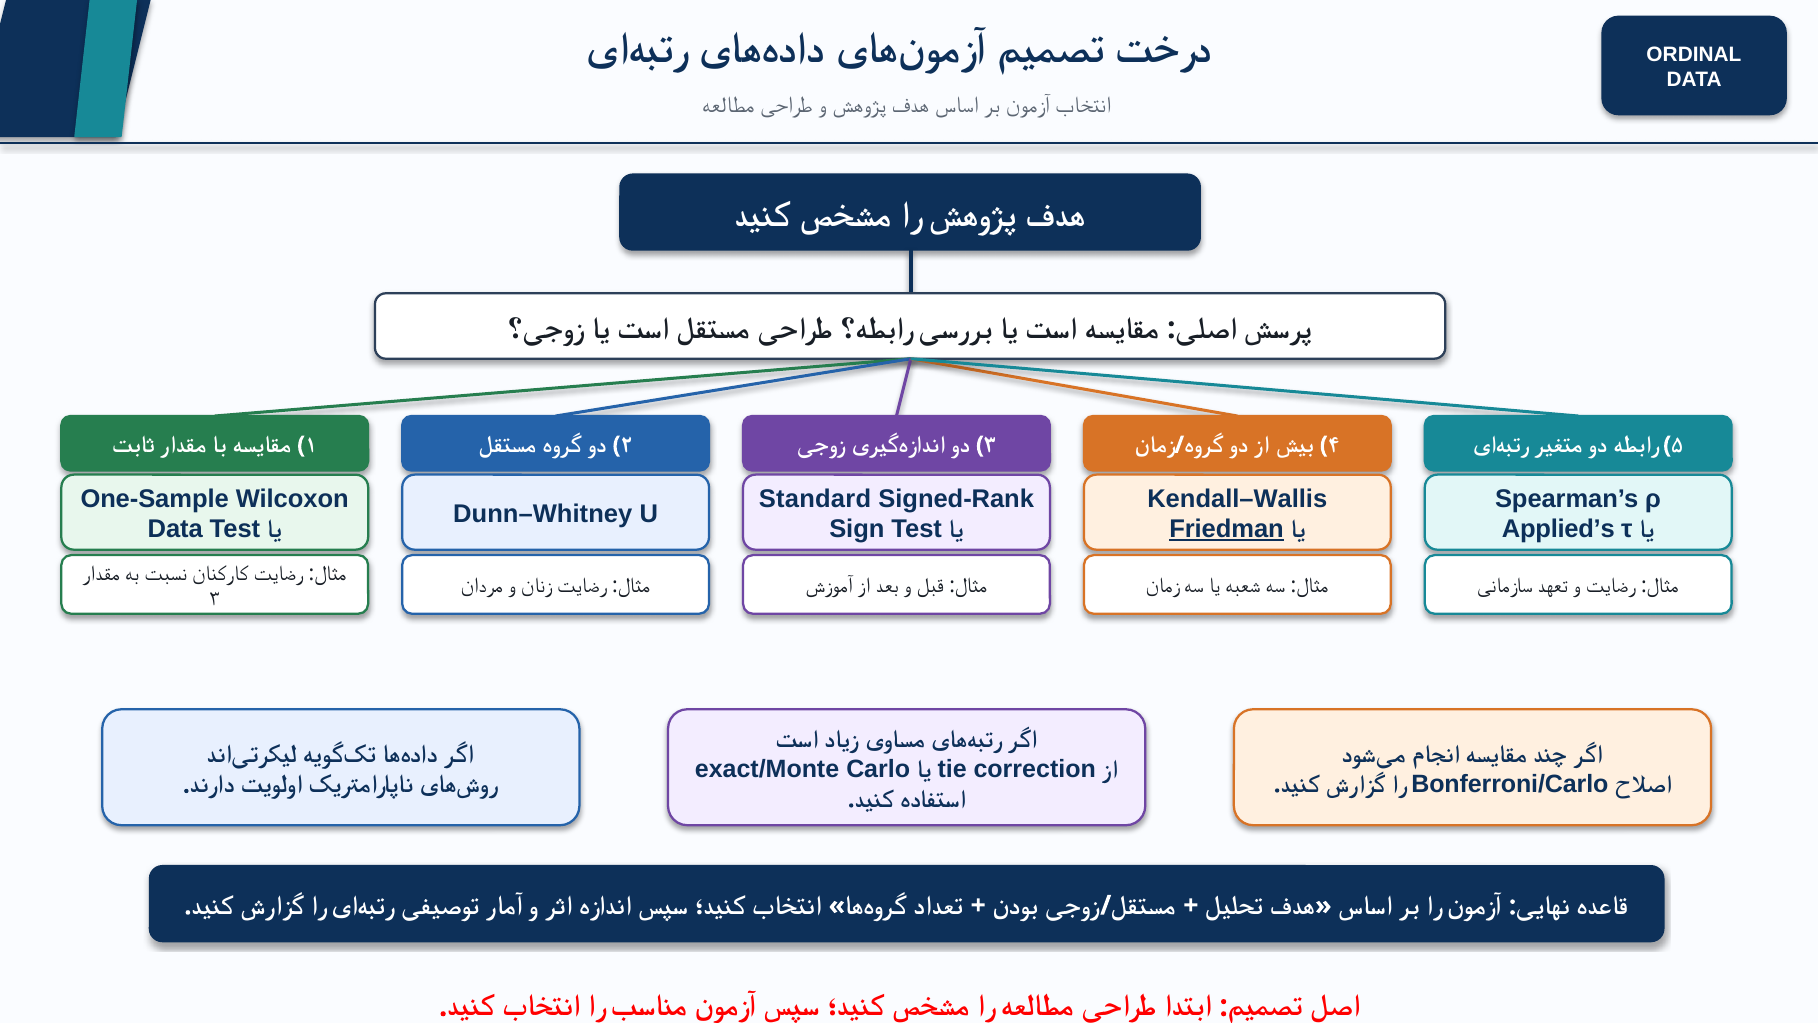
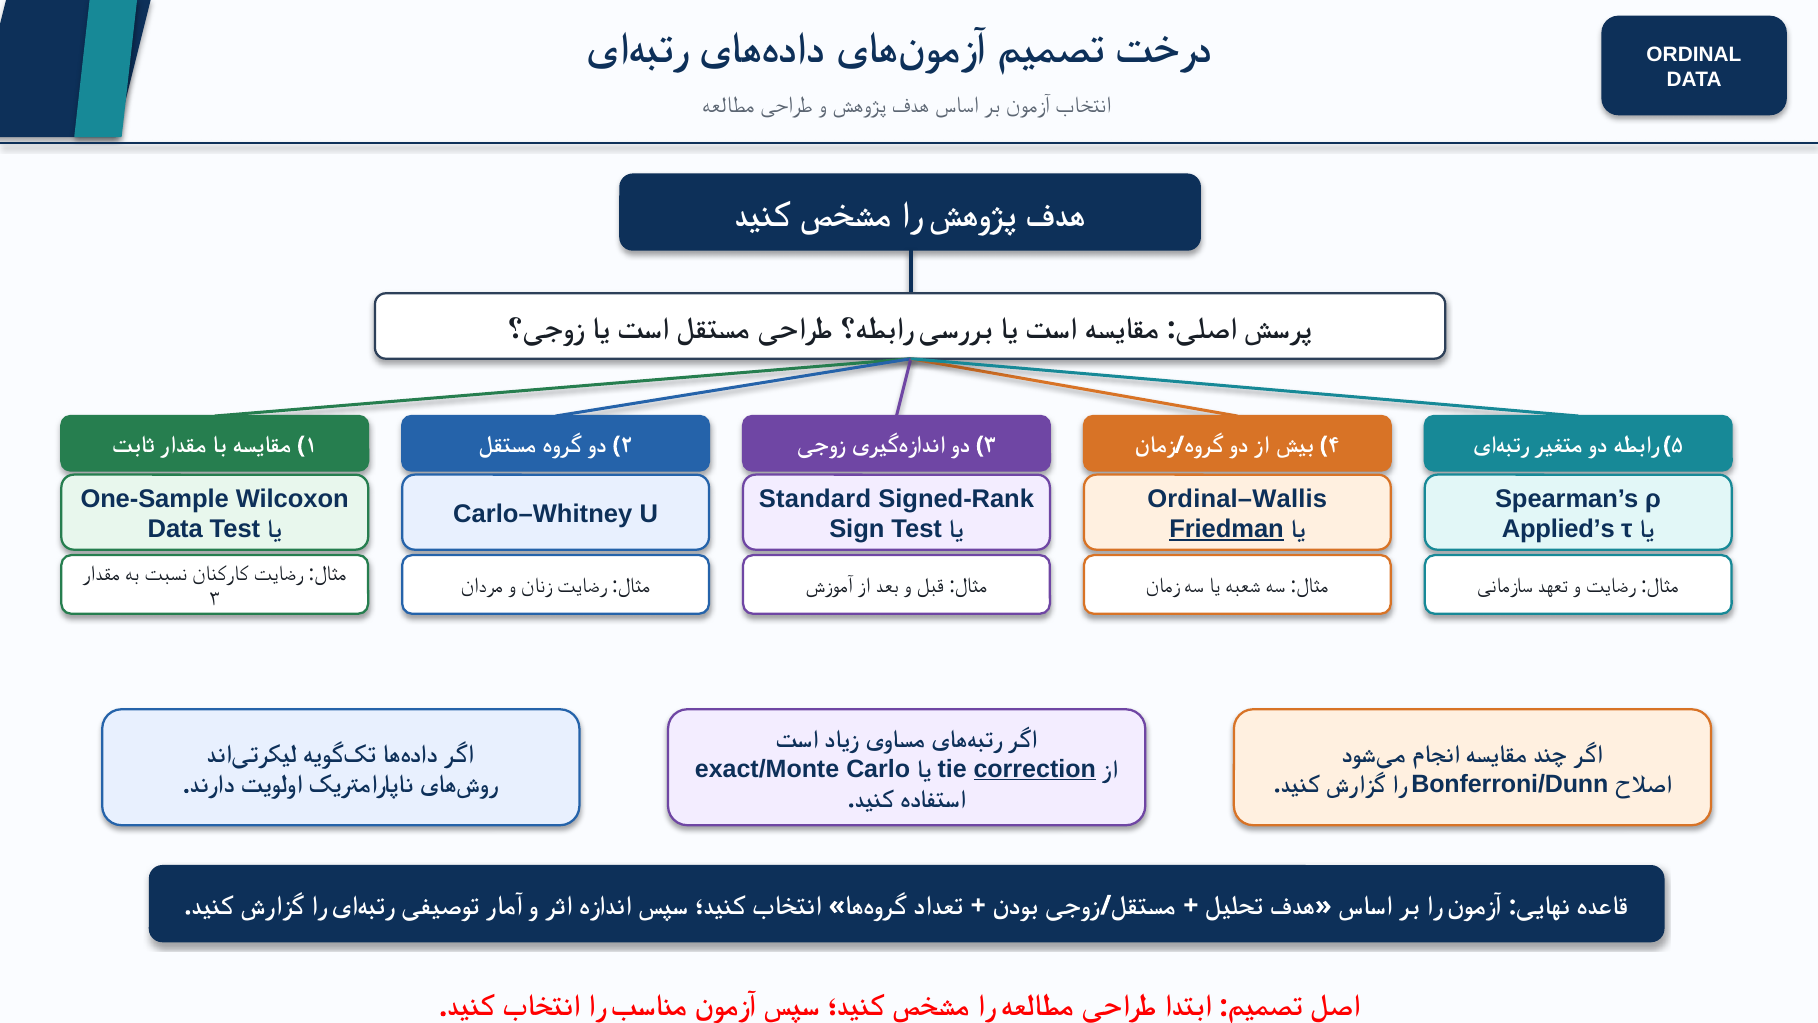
Kendall–Wallis: Kendall–Wallis -> Ordinal–Wallis (1237, 498)
Dunn–Whitney: Dunn–Whitney -> Carlo–Whitney (543, 514)
correction underline: none -> present (1035, 769)
Bonferroni/Carlo: Bonferroni/Carlo -> Bonferroni/Dunn (1510, 784)
